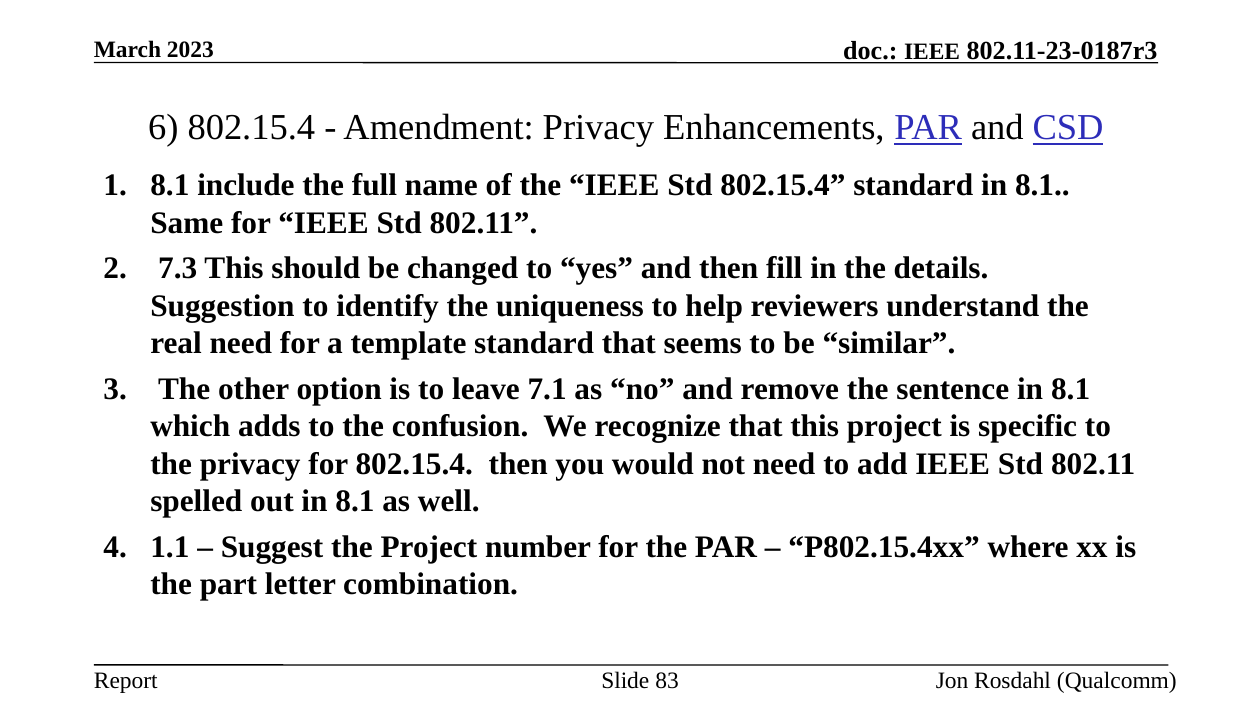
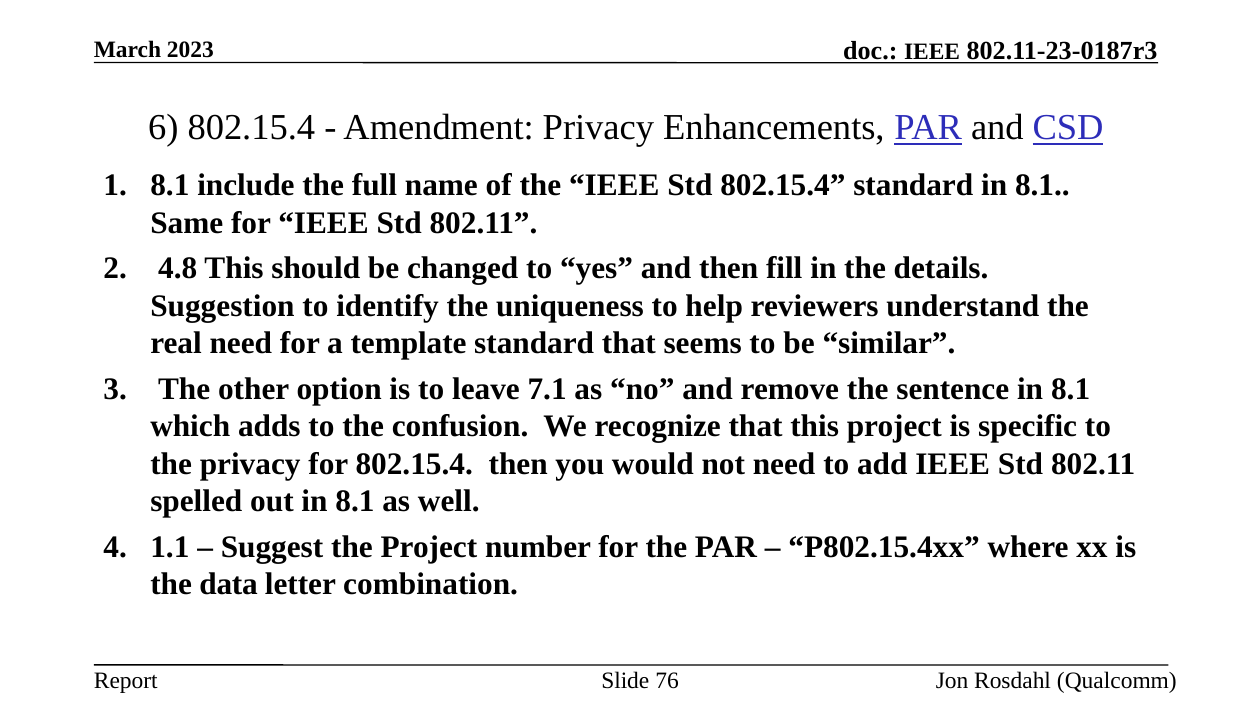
7.3: 7.3 -> 4.8 (178, 269)
part: part -> data (229, 585)
83: 83 -> 76 (667, 681)
